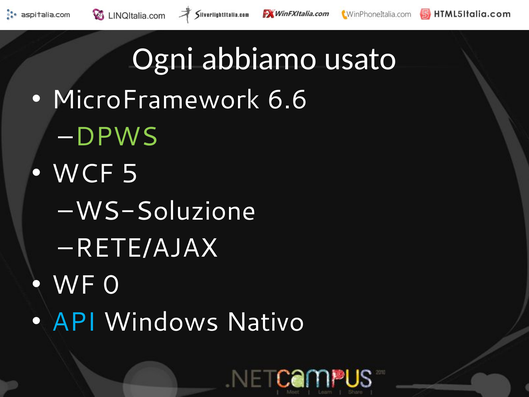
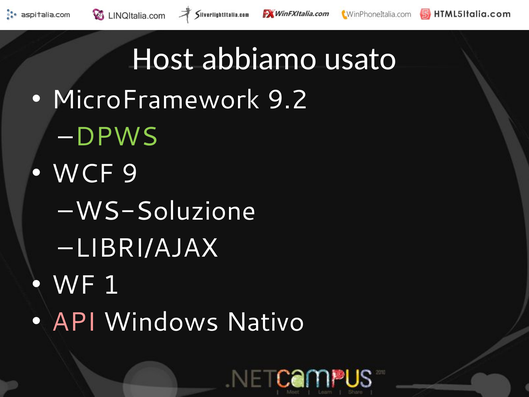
Ogni: Ogni -> Host (163, 59)
6.6: 6.6 -> 9.2 (288, 100)
5: 5 -> 9 (130, 174)
RETE/AJAX: RETE/AJAX -> LIBRI/AJAX (146, 248)
0: 0 -> 1 (111, 285)
API colour: light blue -> pink (74, 322)
